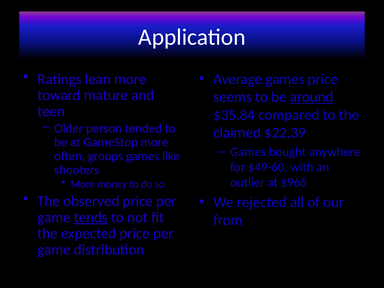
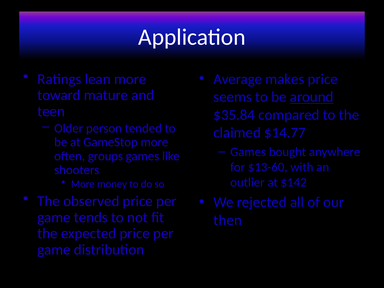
Average games: games -> makes (285, 79)
$22.39: $22.39 -> $14.77 (285, 133)
$49-60: $49-60 -> $13-60 (268, 167)
$966: $966 -> $142 (294, 183)
tends underline: present -> none (91, 217)
from: from -> then (228, 220)
